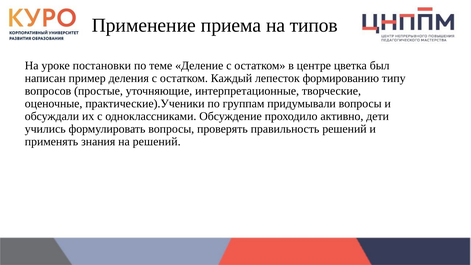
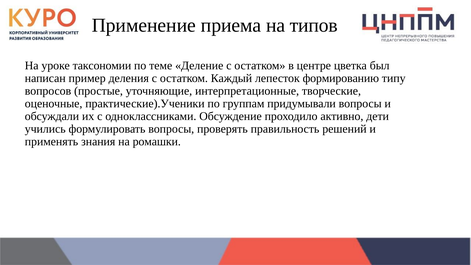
постановки: постановки -> таксономии (102, 65)
на решений: решений -> ромашки (157, 142)
